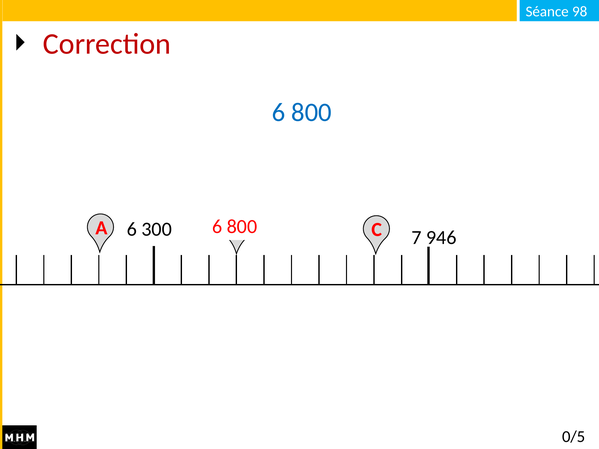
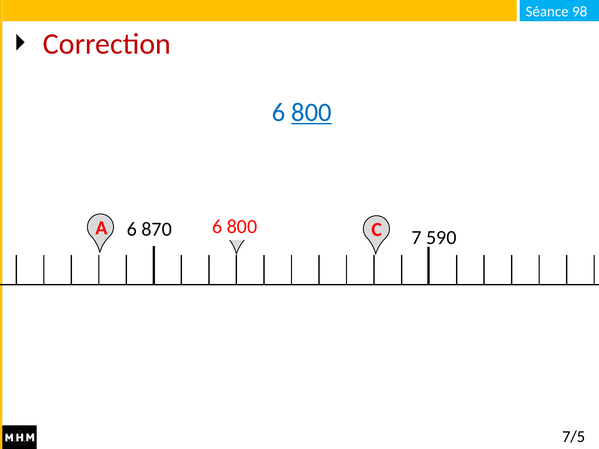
800 underline: none -> present (312, 112)
300: 300 -> 870 (157, 229)
946: 946 -> 590 (441, 238)
0/5: 0/5 -> 7/5 (574, 437)
